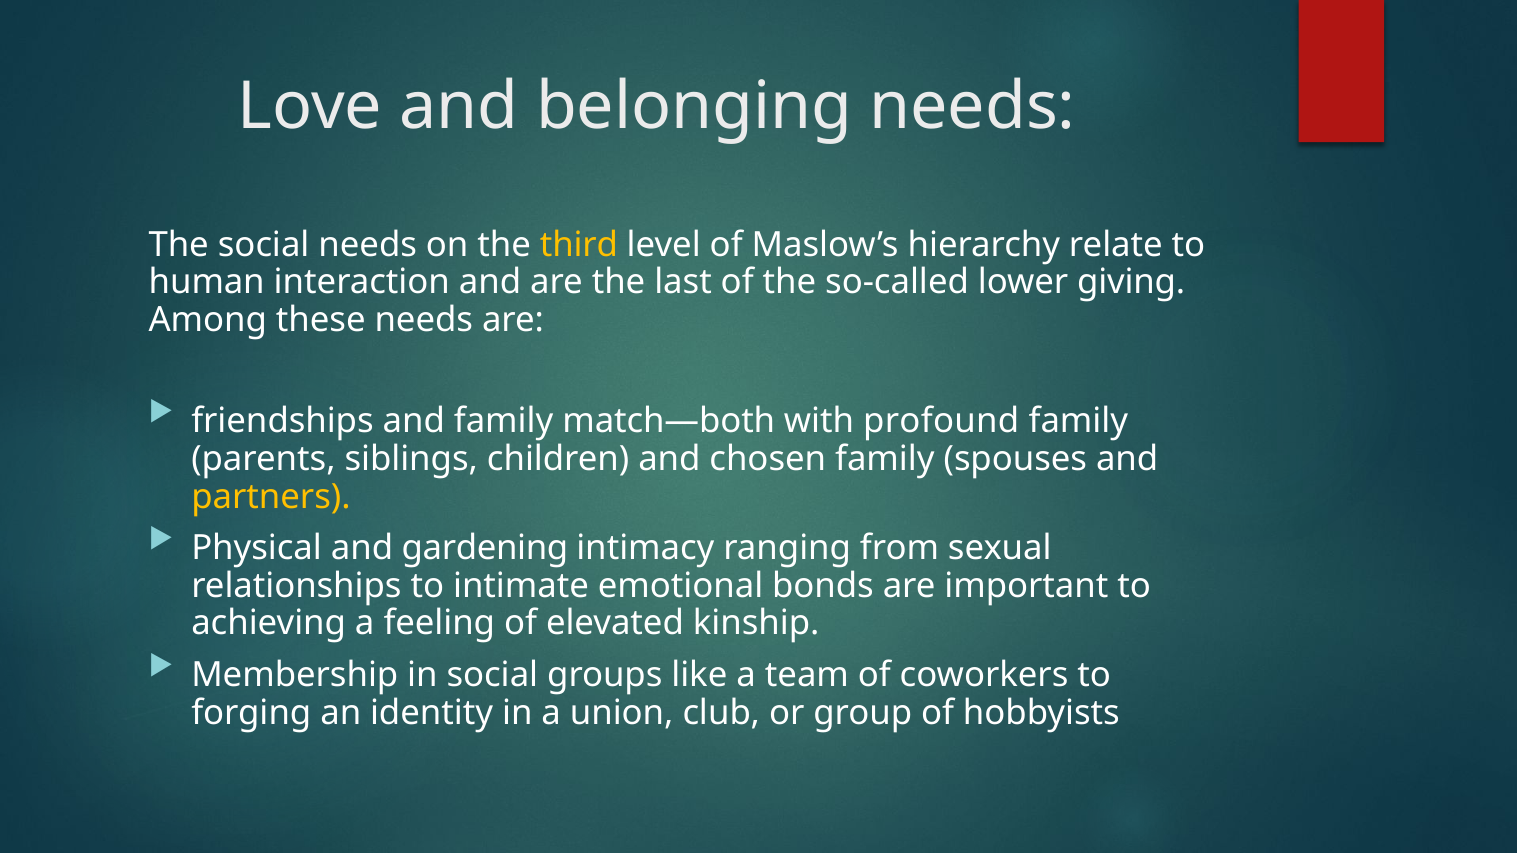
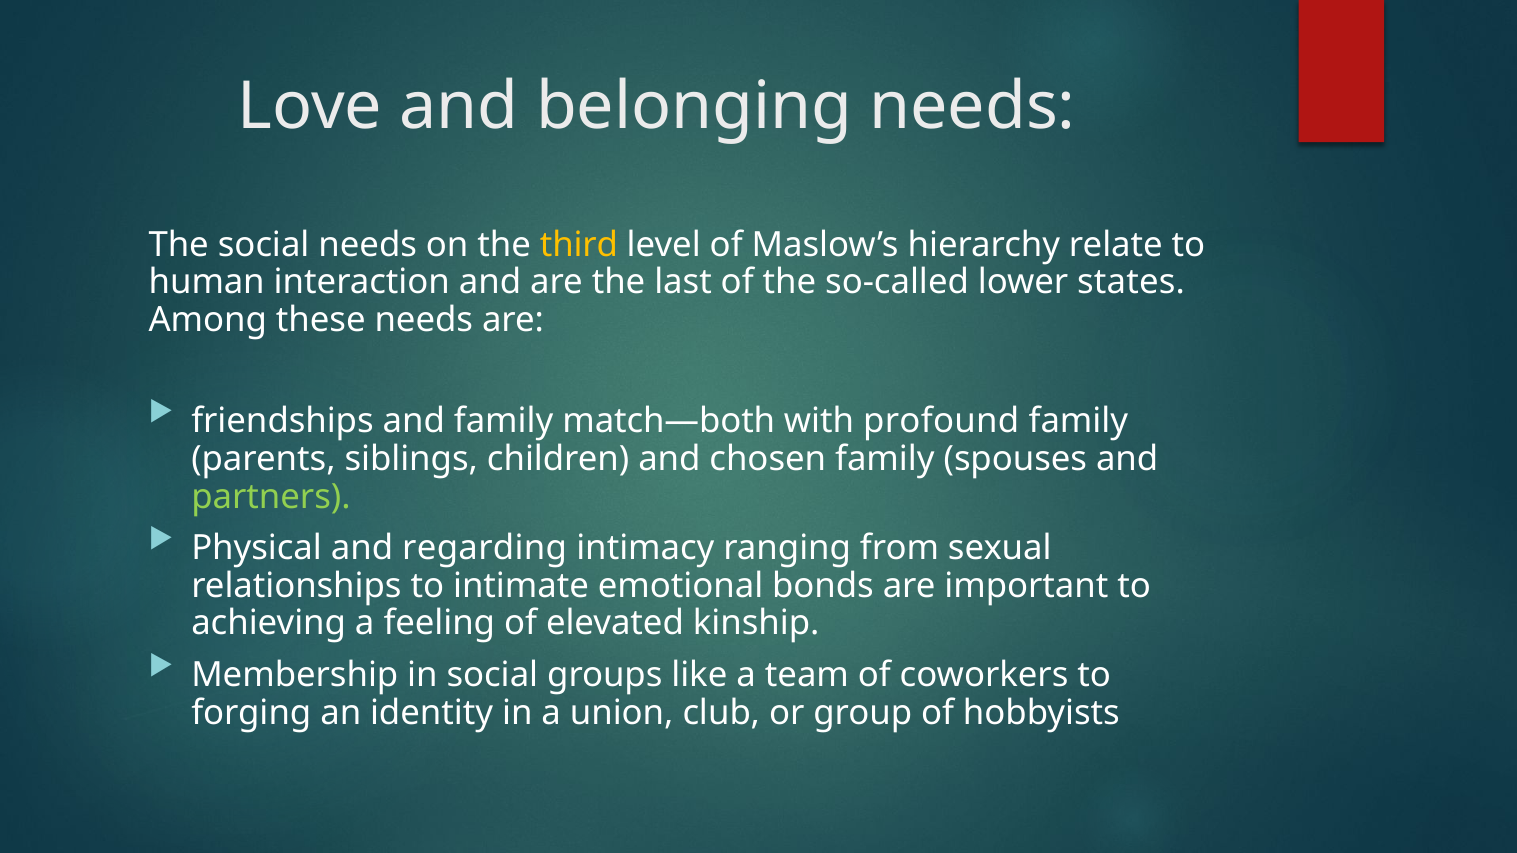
giving: giving -> states (1131, 282)
partners colour: yellow -> light green (271, 497)
gardening: gardening -> regarding (485, 548)
